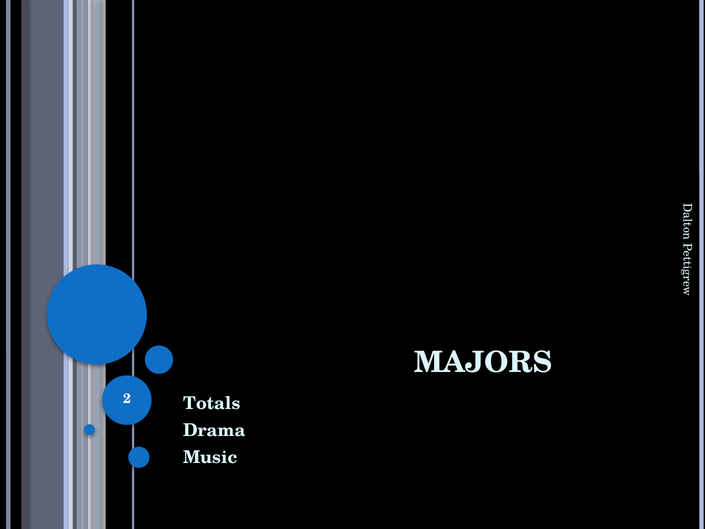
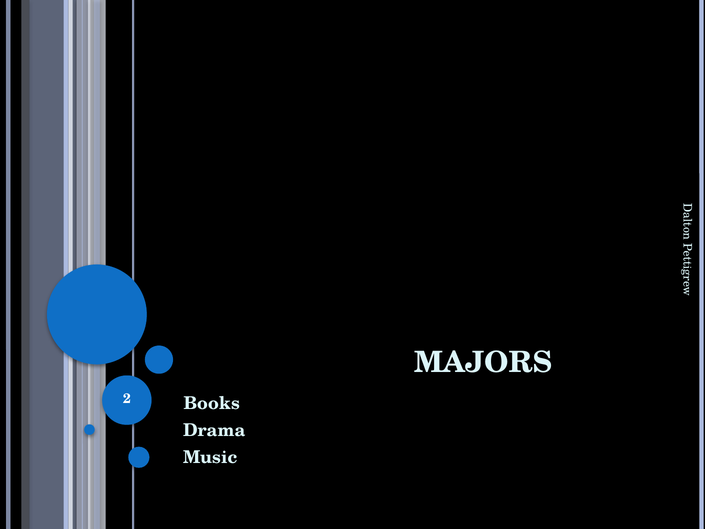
Totals: Totals -> Books (212, 403)
